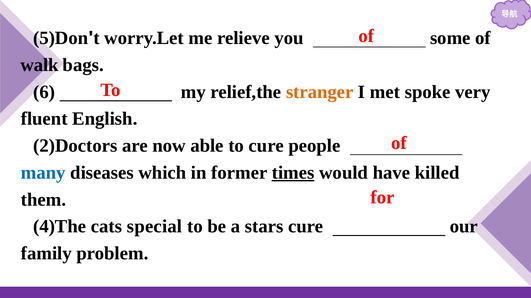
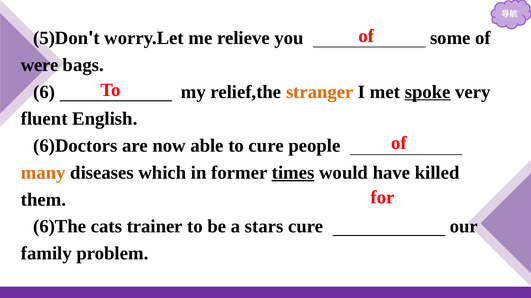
walk: walk -> were (40, 65)
spoke underline: none -> present (428, 92)
2)Doctors: 2)Doctors -> 6)Doctors (75, 146)
many colour: blue -> orange (43, 173)
4)The: 4)The -> 6)The (60, 227)
special: special -> trainer (155, 227)
